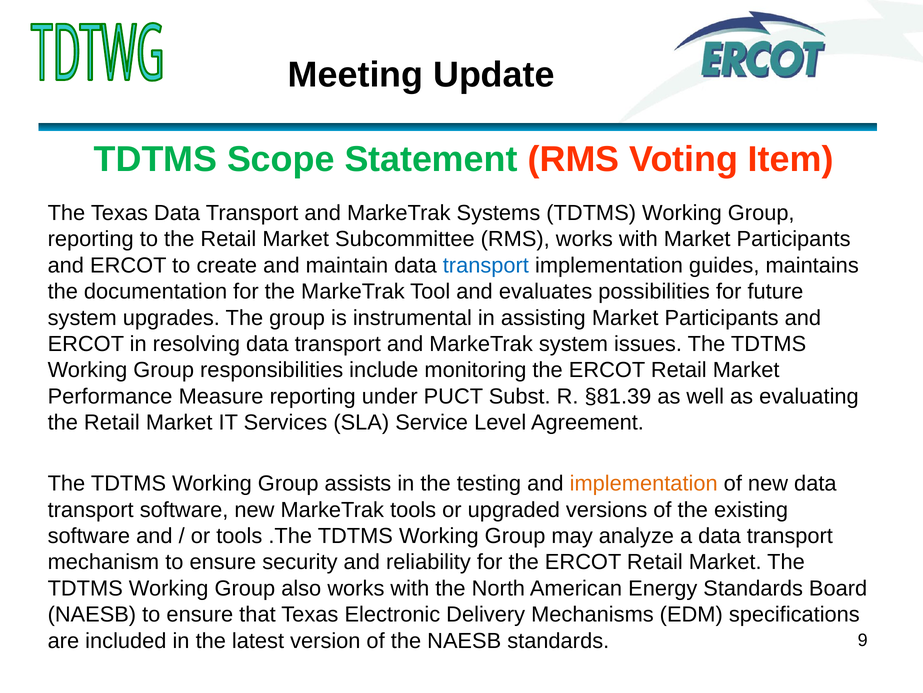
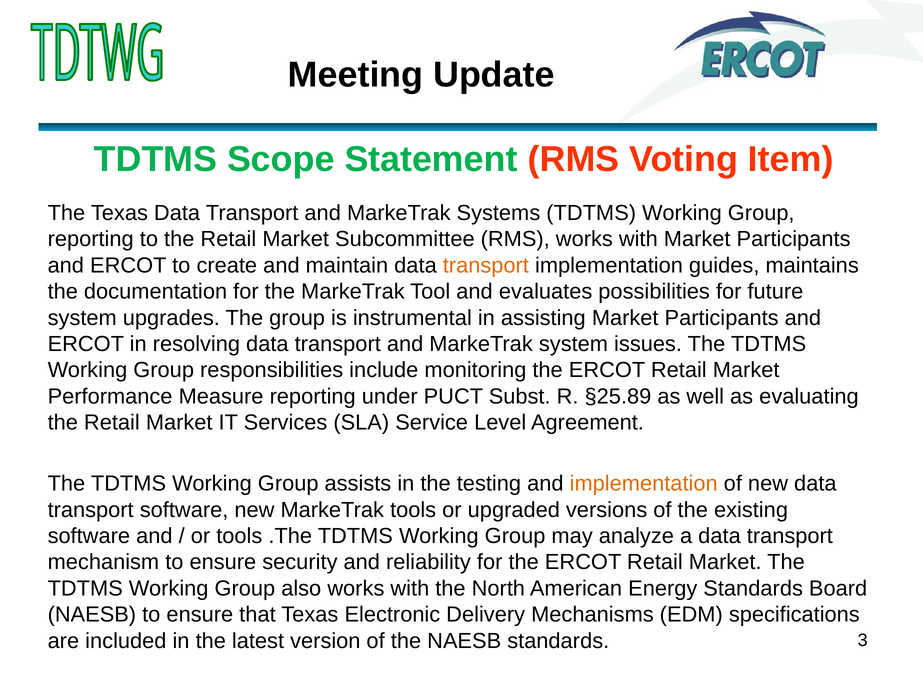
transport colour: blue -> orange (486, 265)
§81.39: §81.39 -> §25.89 (618, 396)
9: 9 -> 3 (863, 640)
